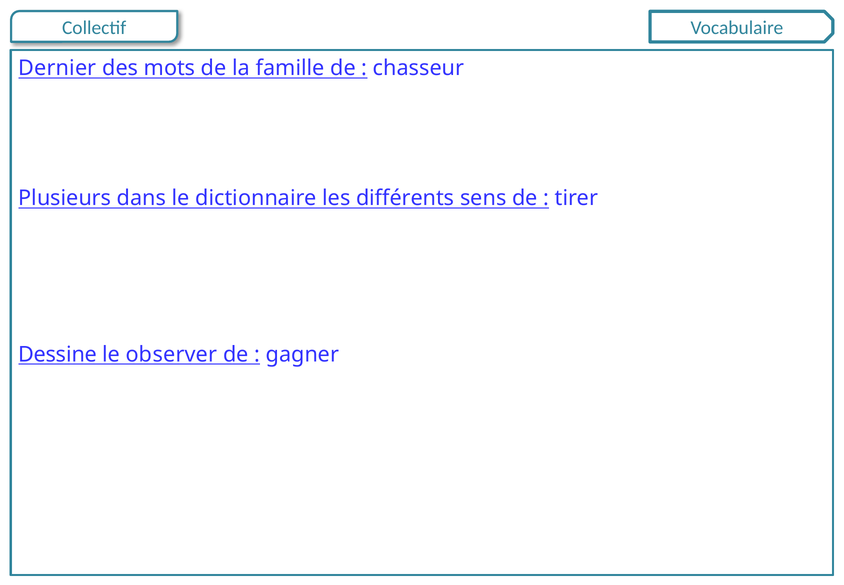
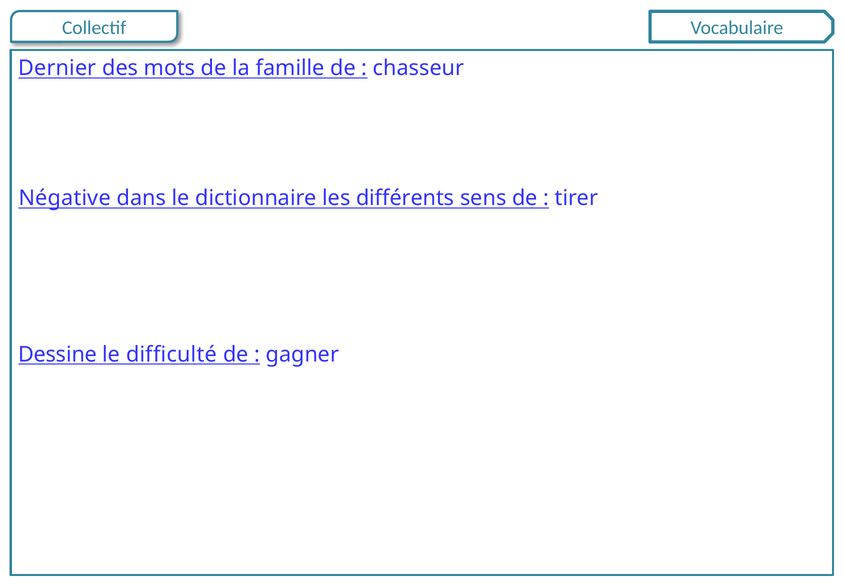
Plusieurs: Plusieurs -> Négative (65, 198)
observer: observer -> difficulté (171, 354)
